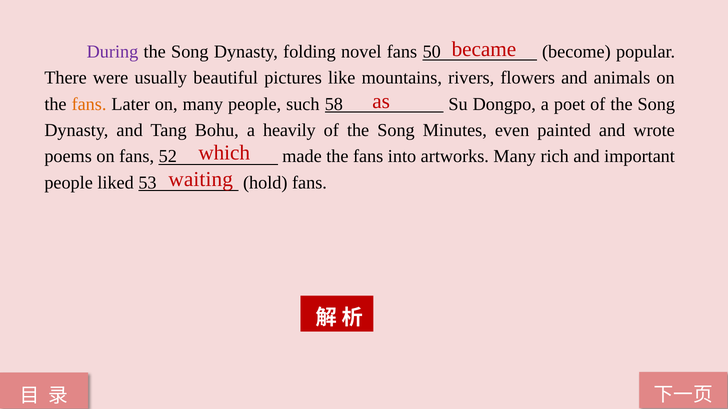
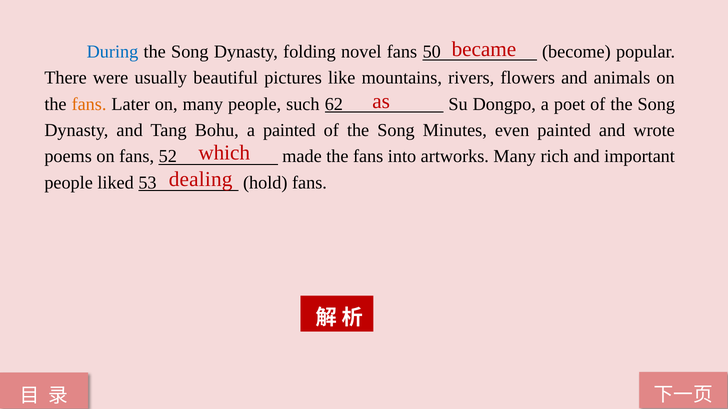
During colour: purple -> blue (112, 52)
58: 58 -> 62 (334, 104)
a heavily: heavily -> painted (289, 130)
waiting: waiting -> dealing (201, 179)
